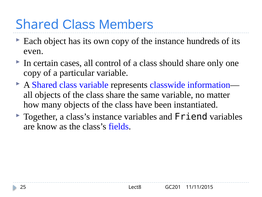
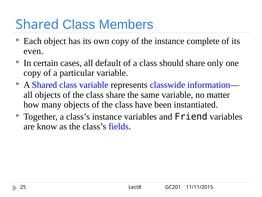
hundreds: hundreds -> complete (203, 41)
control: control -> default (108, 63)
